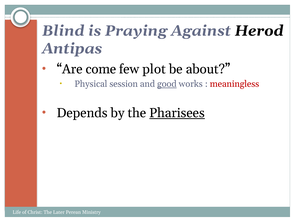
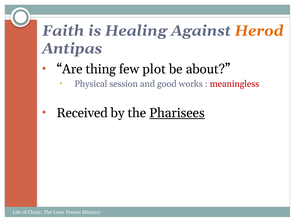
Blind: Blind -> Faith (63, 31)
Praying: Praying -> Healing (136, 31)
Herod colour: black -> orange (259, 31)
come: come -> thing (101, 69)
good underline: present -> none (167, 84)
Depends: Depends -> Received (82, 112)
